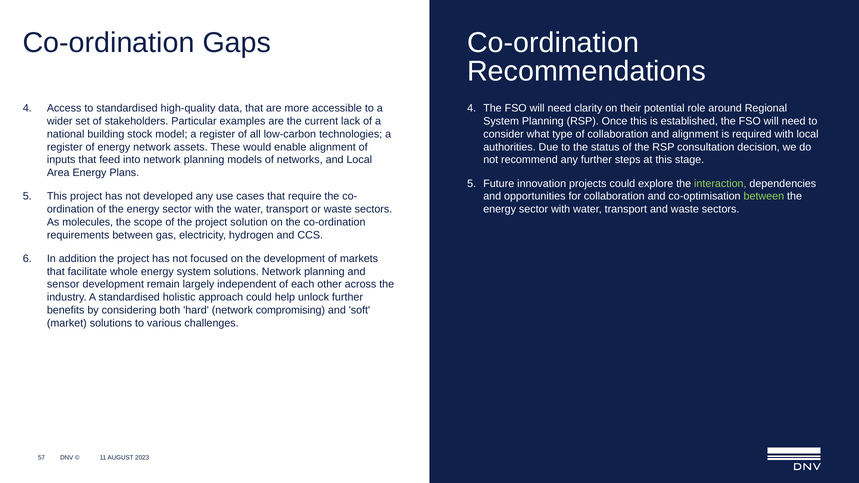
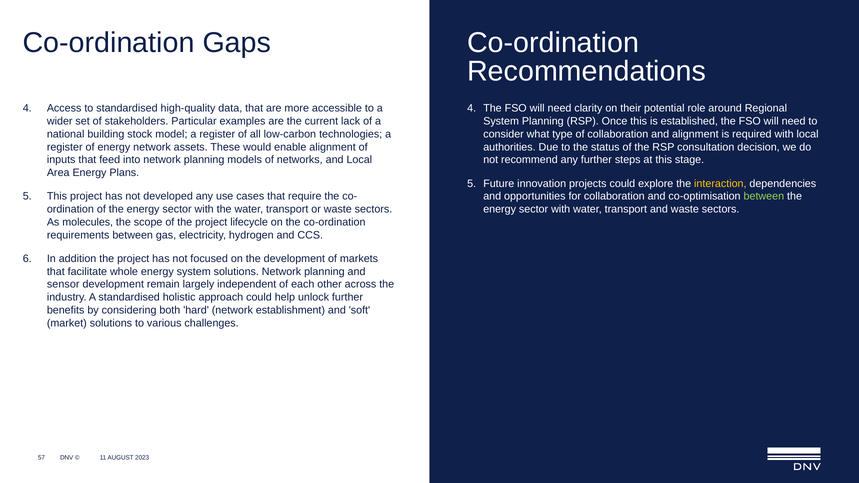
interaction colour: light green -> yellow (720, 184)
solution: solution -> lifecycle (249, 222)
compromising: compromising -> establishment (290, 310)
